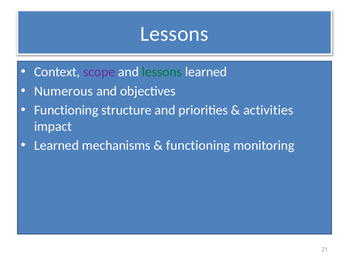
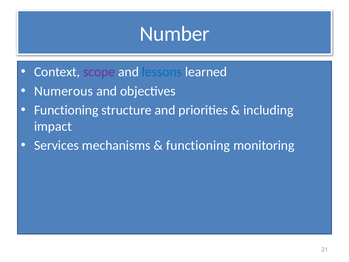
Lessons: Lessons -> Number (175, 34)
lessons colour: green -> blue (162, 72)
activities: activities -> including (268, 110)
Learned: Learned -> Services (56, 145)
